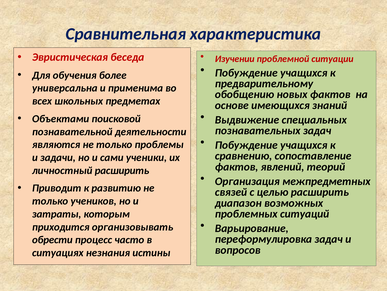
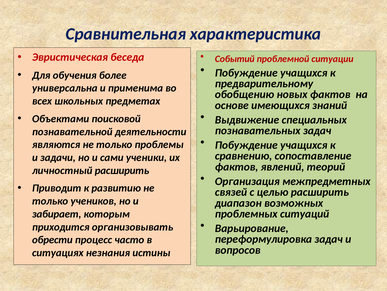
Изучении: Изучении -> Событий (235, 59)
затраты: затраты -> забирает (57, 214)
